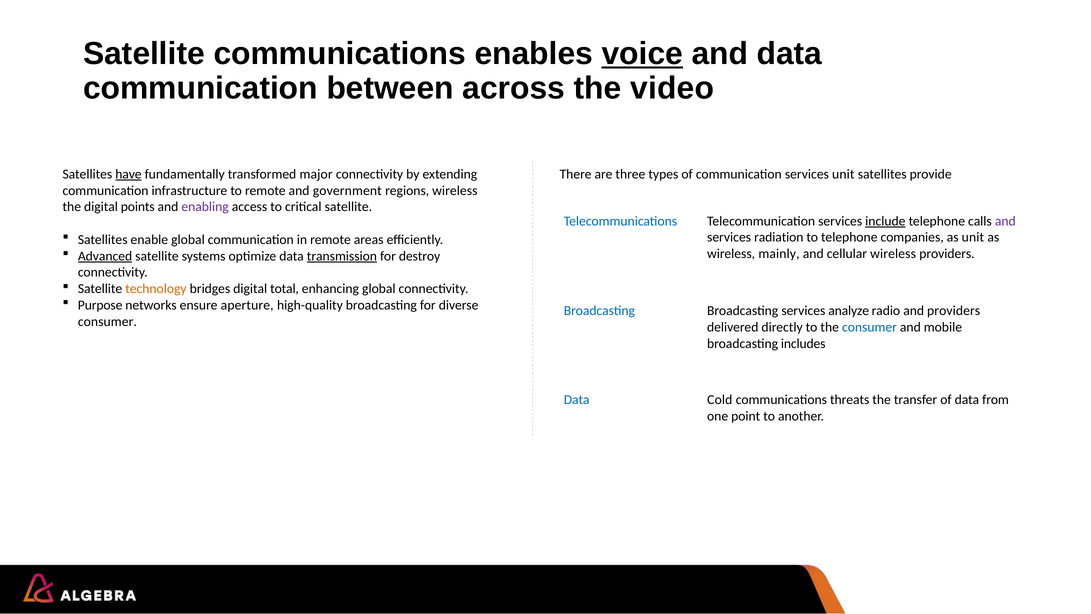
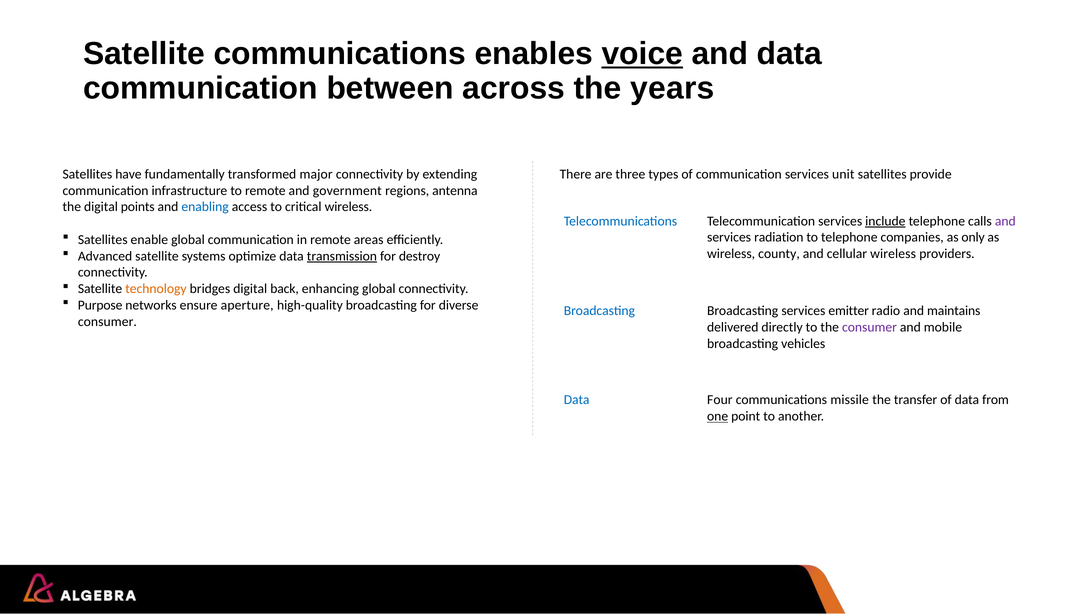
video: video -> years (672, 88)
have underline: present -> none (128, 174)
regions wireless: wireless -> antenna (455, 190)
enabling colour: purple -> blue (205, 207)
critical satellite: satellite -> wireless (348, 207)
as unit: unit -> only (973, 237)
mainly: mainly -> county (779, 254)
Advanced underline: present -> none (105, 256)
total: total -> back (285, 289)
analyze: analyze -> emitter (849, 311)
and providers: providers -> maintains (954, 311)
consumer colour: blue -> purple (869, 327)
includes: includes -> vehicles (803, 343)
Cold: Cold -> Four (720, 400)
threats: threats -> missile (850, 400)
one underline: none -> present (718, 416)
